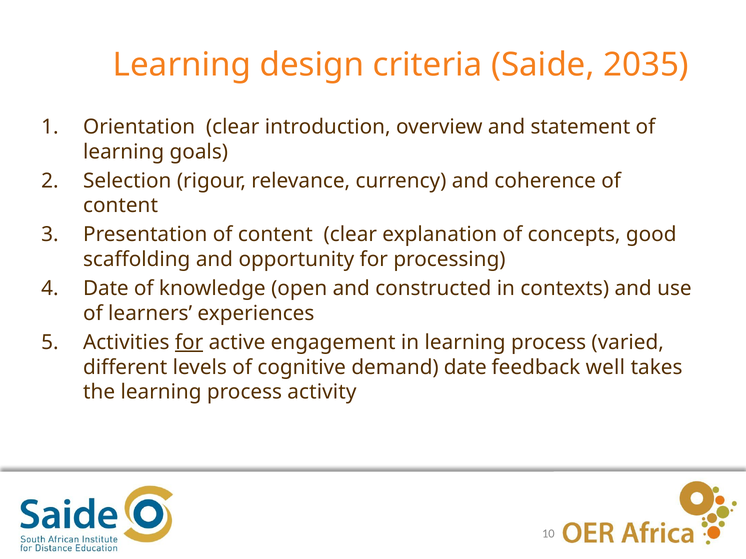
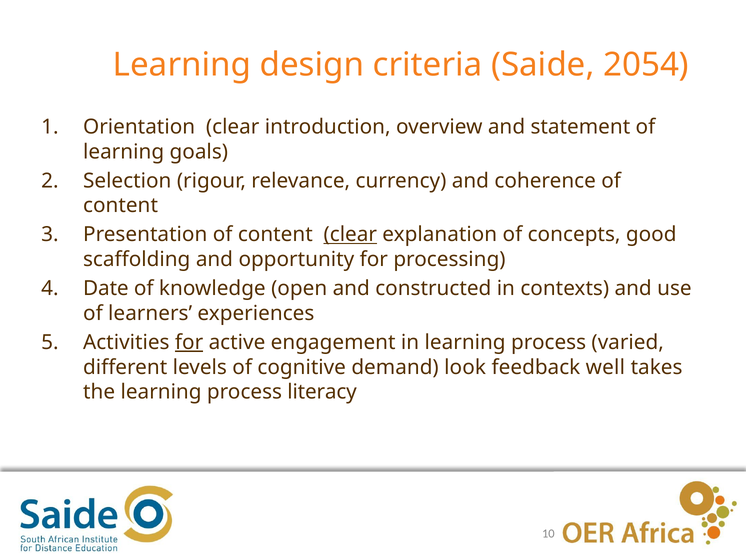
2035: 2035 -> 2054 (646, 65)
clear underline: none -> present (350, 235)
demand date: date -> look (465, 368)
activity: activity -> literacy (322, 392)
